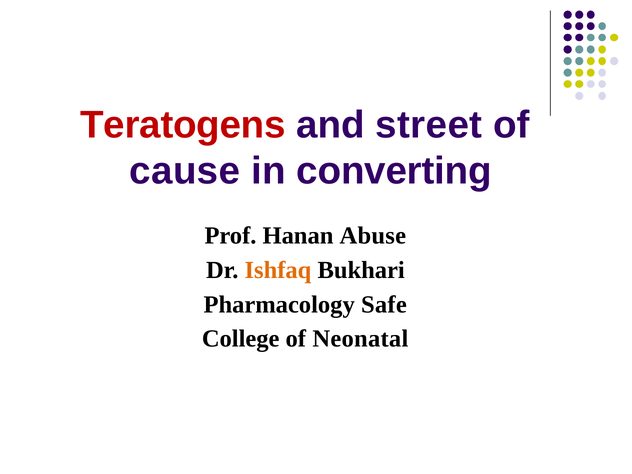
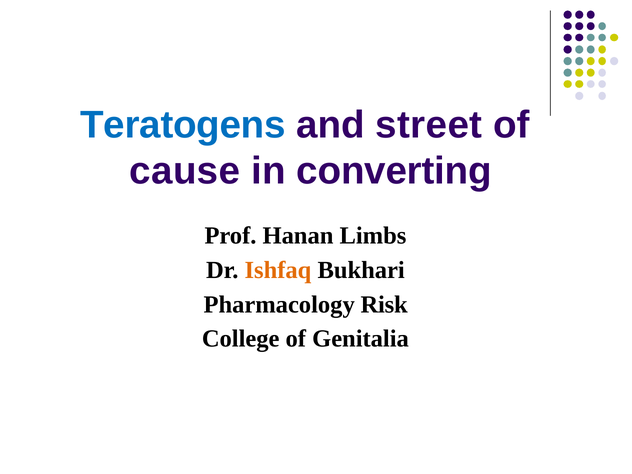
Teratogens colour: red -> blue (183, 125)
Abuse: Abuse -> Limbs (373, 236)
Safe: Safe -> Risk (384, 304)
Neonatal: Neonatal -> Genitalia (361, 339)
